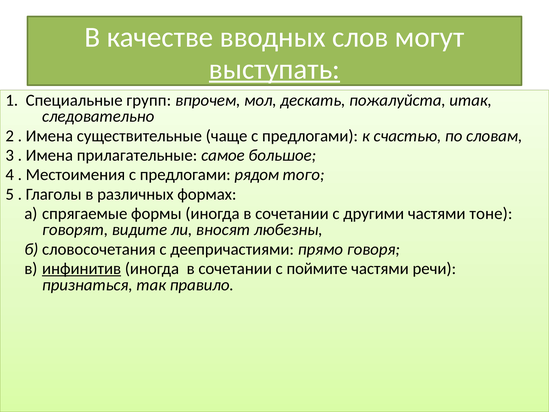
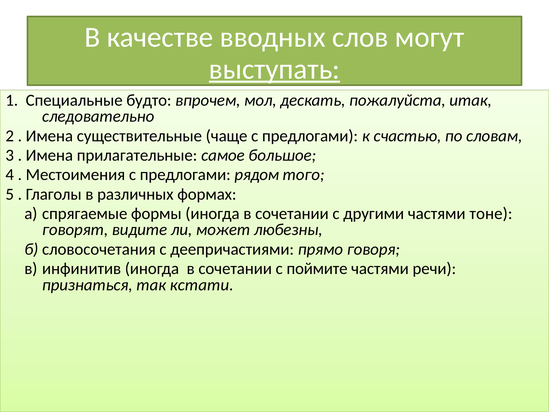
групп: групп -> будто (149, 100)
вносят: вносят -> может (223, 230)
инфинитив underline: present -> none (82, 269)
правило: правило -> кстати (202, 285)
